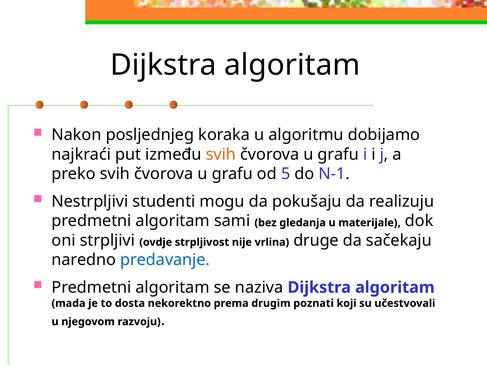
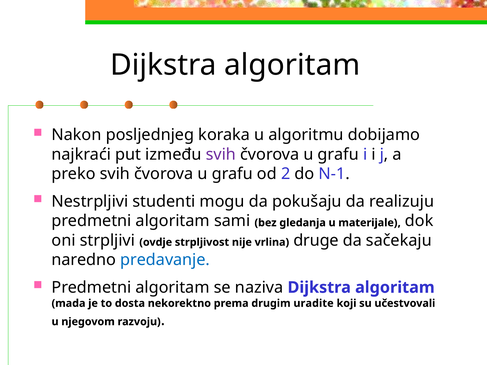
svih colour: orange -> purple (221, 155)
5: 5 -> 2 (286, 174)
poznati: poznati -> uradite (314, 303)
